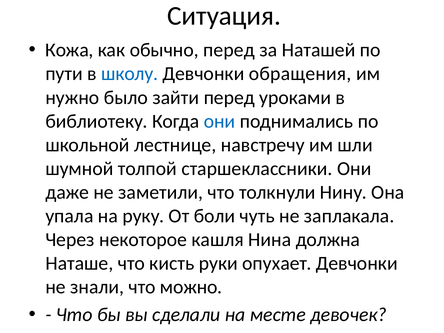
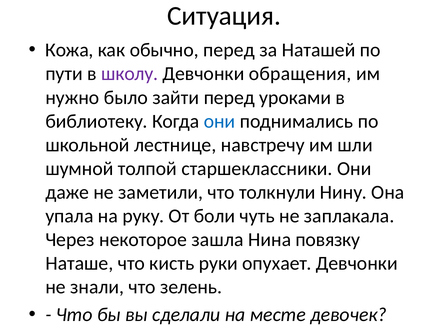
школу colour: blue -> purple (130, 74)
кашля: кашля -> зашла (218, 240)
должна: должна -> повязку (328, 240)
можно: можно -> зелень (191, 287)
